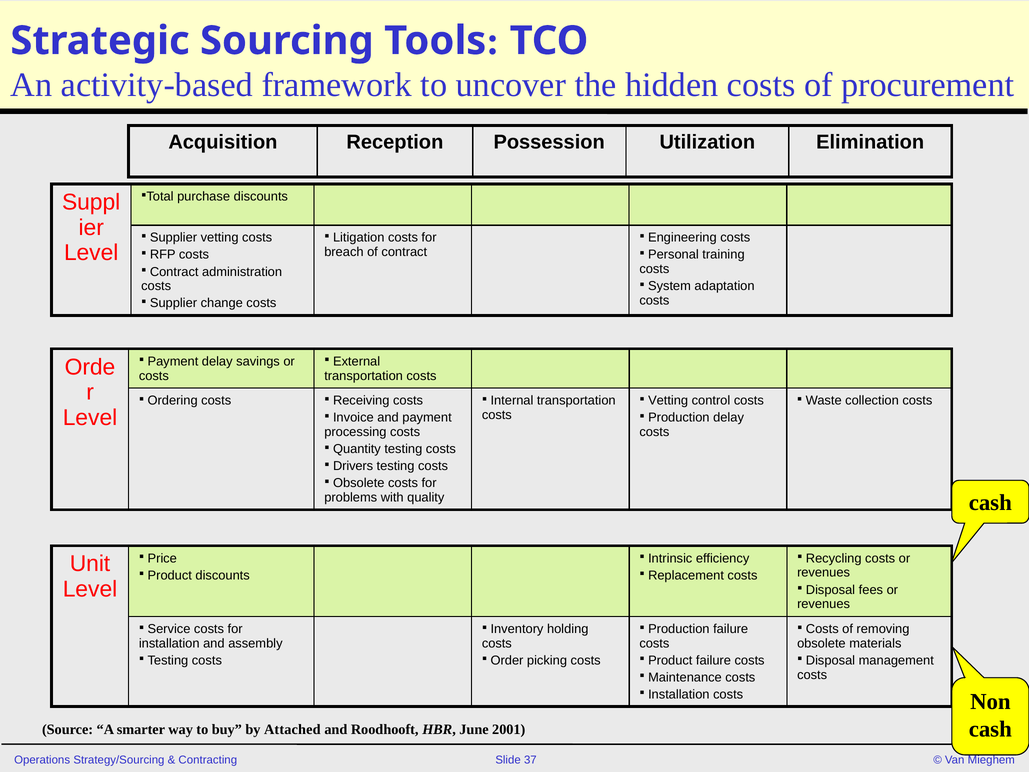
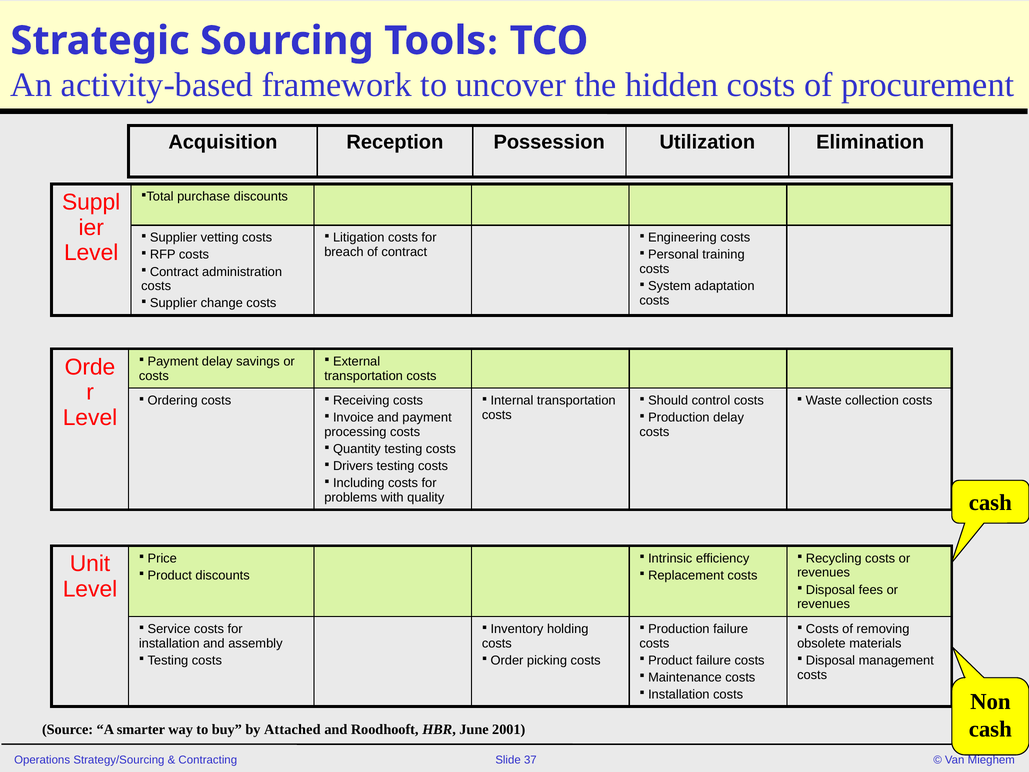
Vetting: Vetting -> Should (668, 400)
Obsolete: Obsolete -> Including (359, 483)
